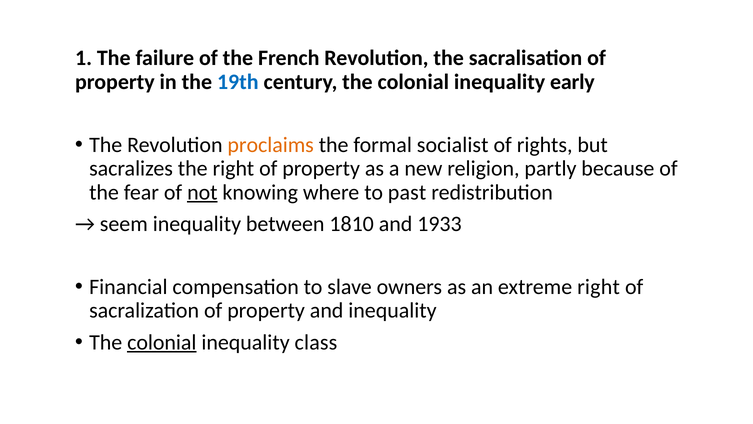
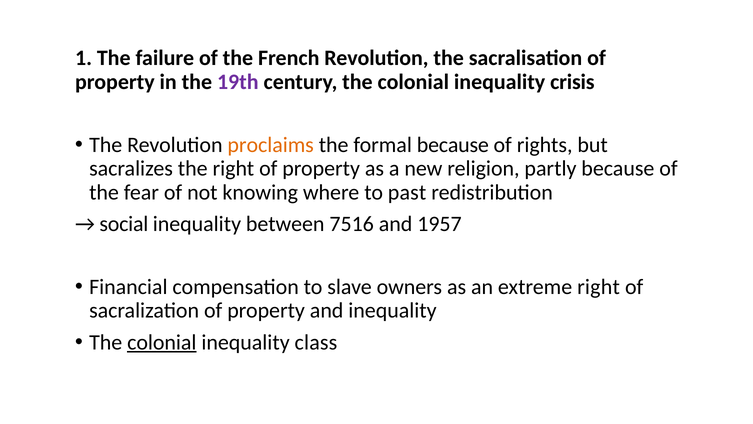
19th colour: blue -> purple (238, 82)
early: early -> crisis (572, 82)
formal socialist: socialist -> because (453, 145)
not underline: present -> none (202, 192)
seem: seem -> social (124, 224)
1810: 1810 -> 7516 (352, 224)
1933: 1933 -> 1957 (439, 224)
